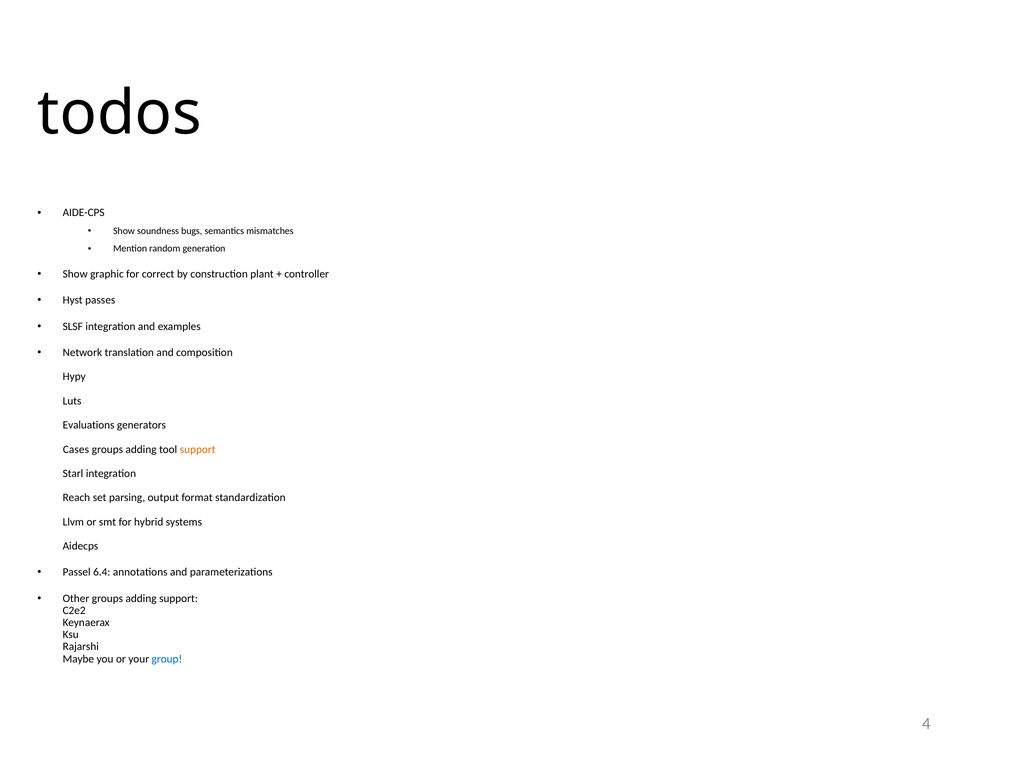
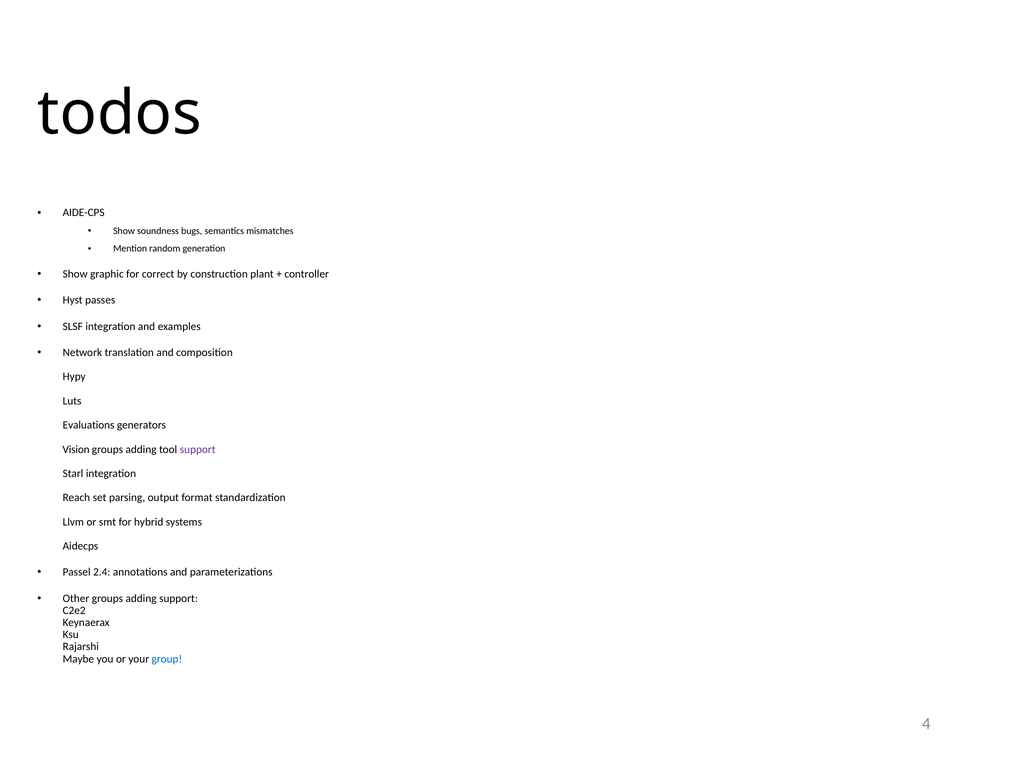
Cases: Cases -> Vision (76, 449)
support colour: orange -> purple (198, 449)
6.4: 6.4 -> 2.4 (102, 572)
